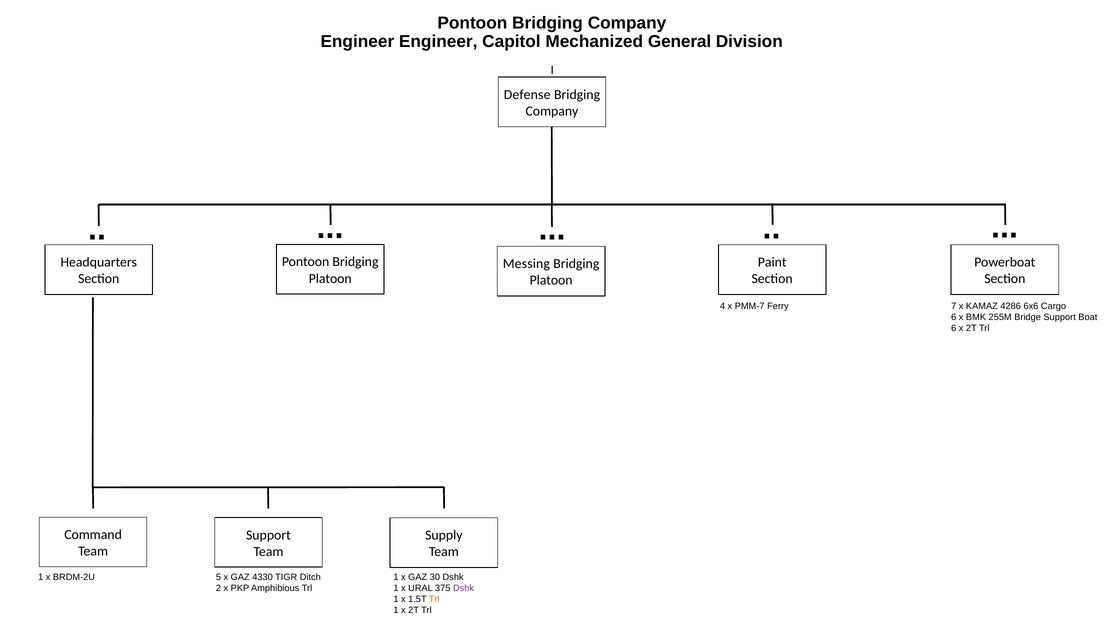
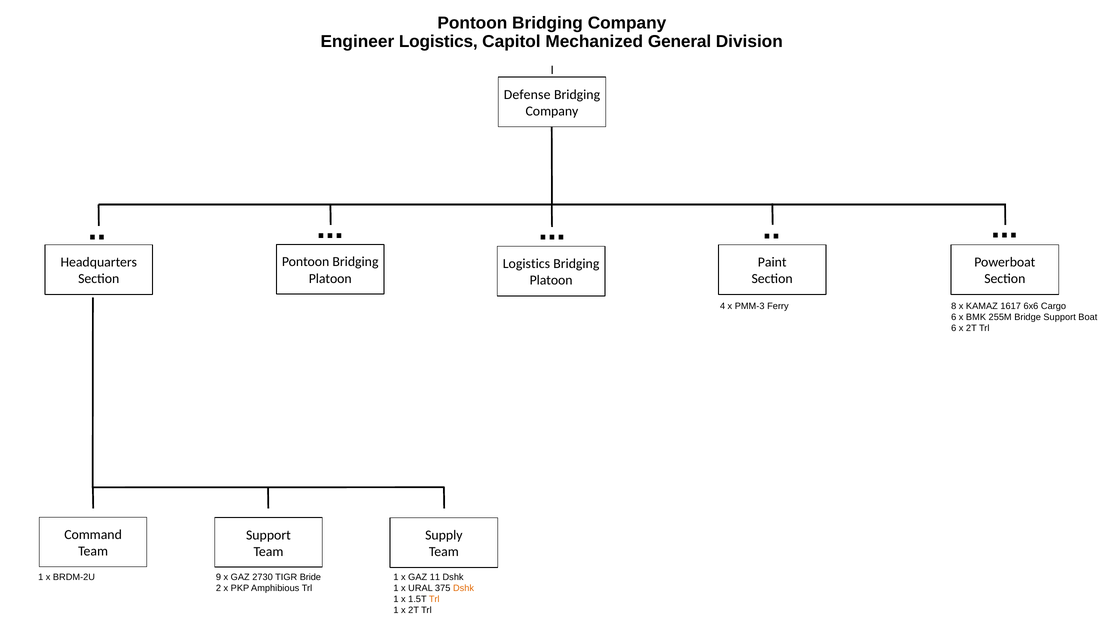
Engineer Engineer: Engineer -> Logistics (438, 42)
Messing: Messing -> Logistics (526, 264)
PMM-7: PMM-7 -> PMM-3 (750, 306)
7: 7 -> 8 (954, 306)
4286: 4286 -> 1617 (1011, 306)
5: 5 -> 9 (219, 577)
4330: 4330 -> 2730 (263, 577)
Ditch: Ditch -> Bride (310, 577)
30: 30 -> 11 (435, 577)
Dshk colour: purple -> orange (464, 588)
